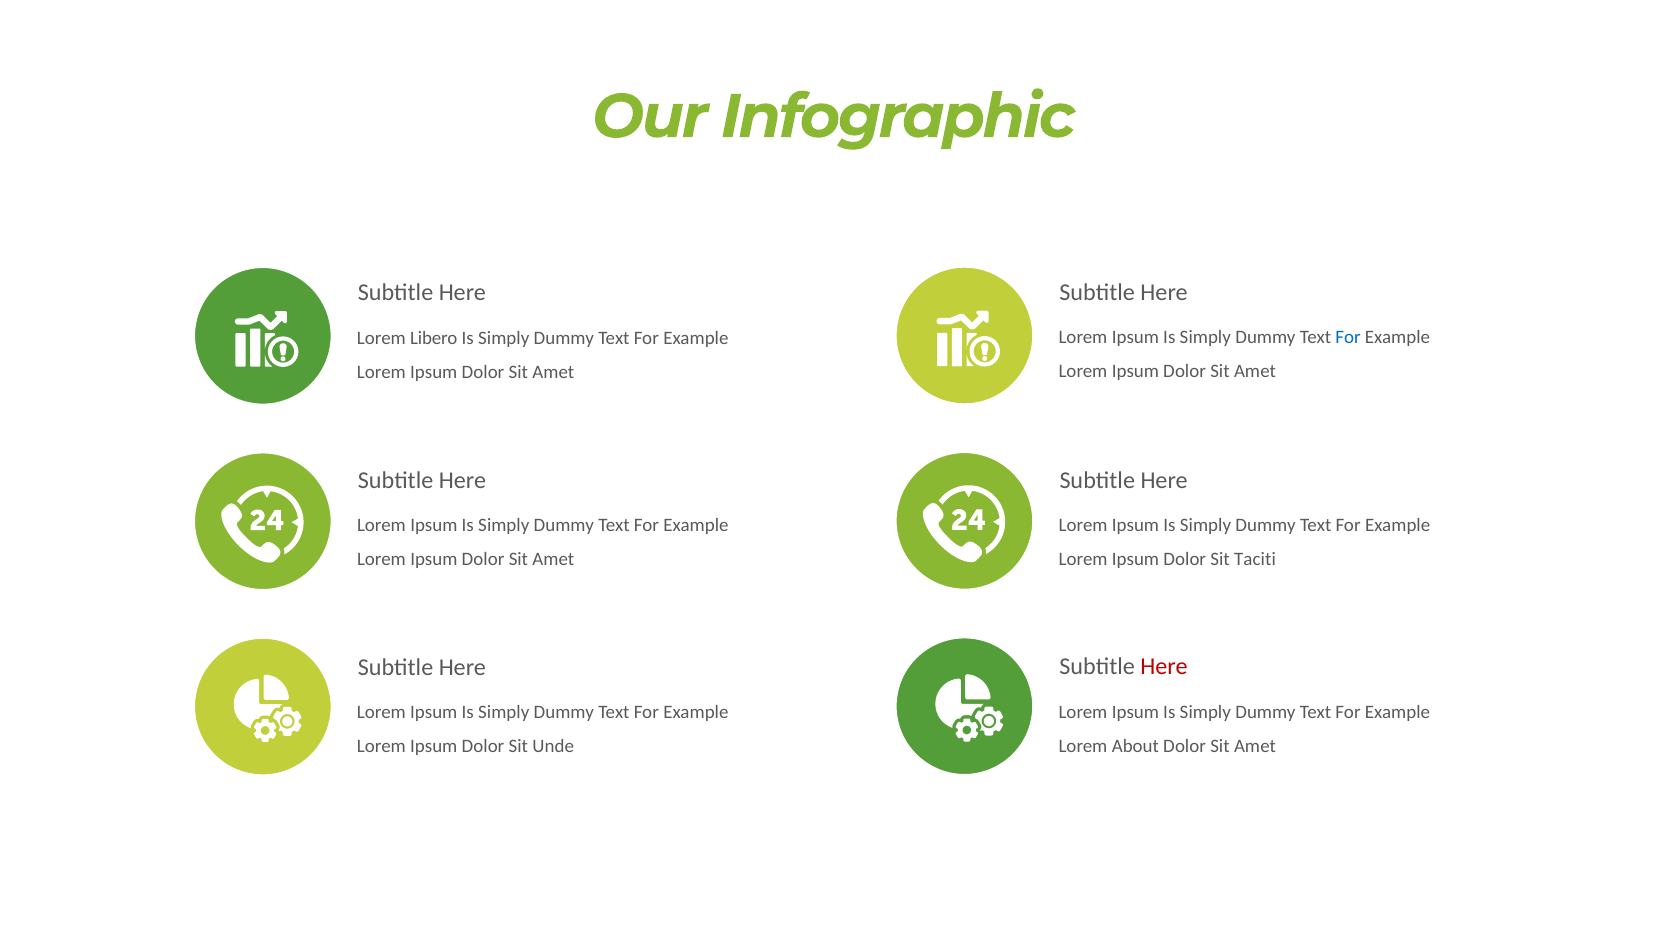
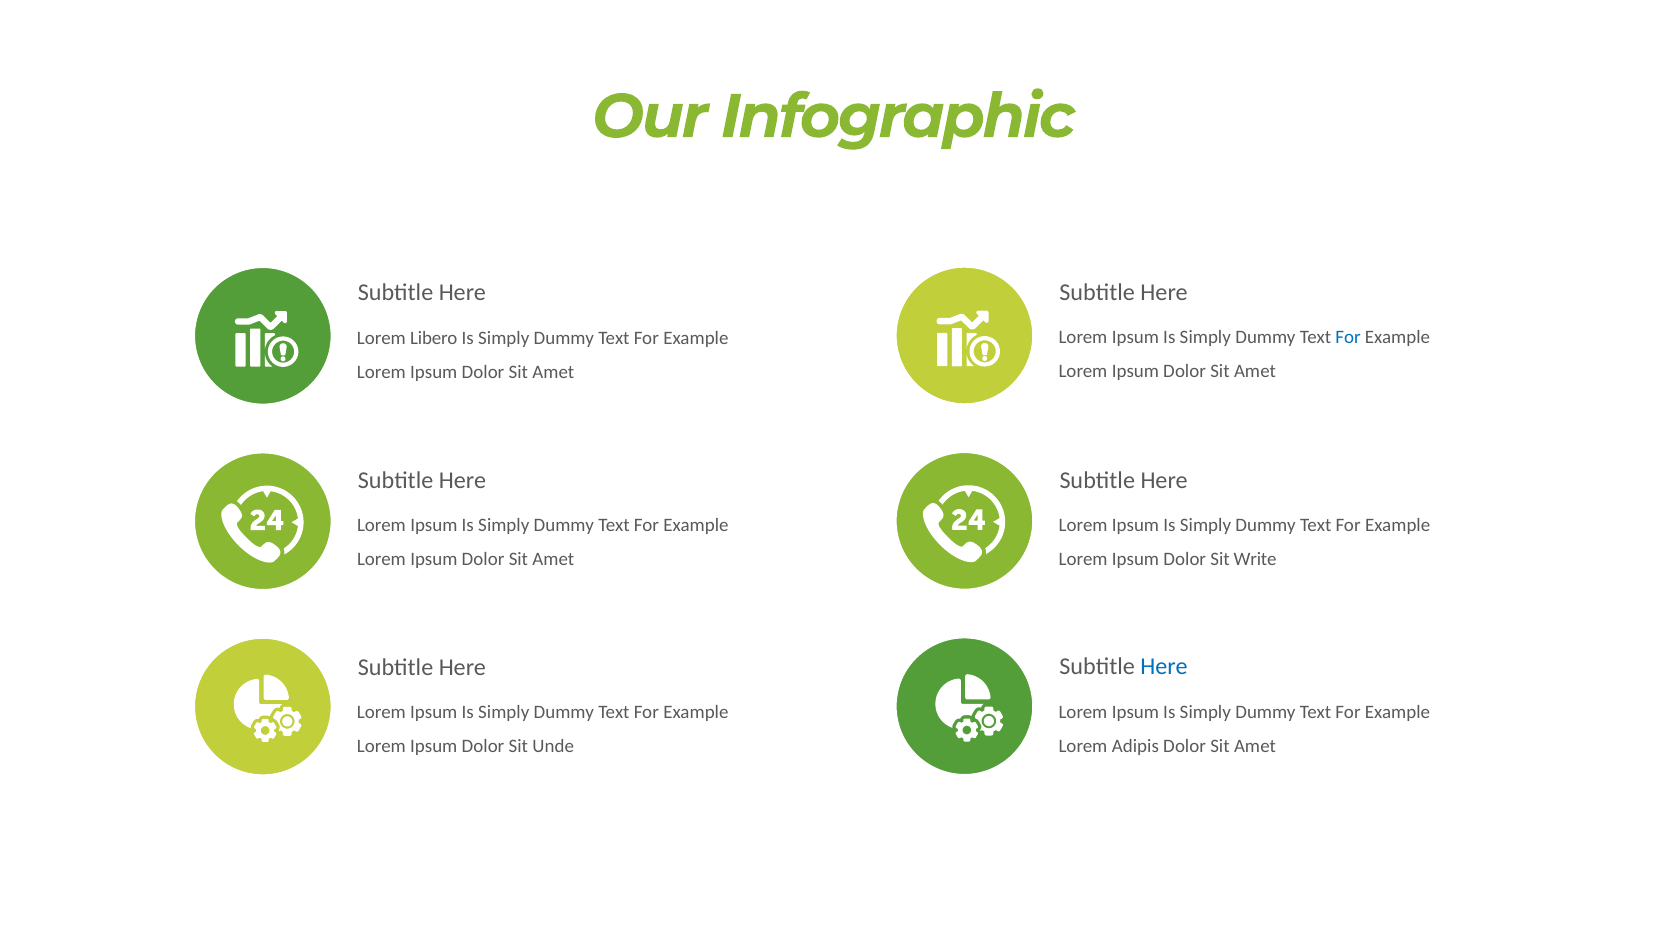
Taciti: Taciti -> Write (1255, 559)
Here colour: red -> blue (1164, 667)
About: About -> Adipis (1135, 746)
